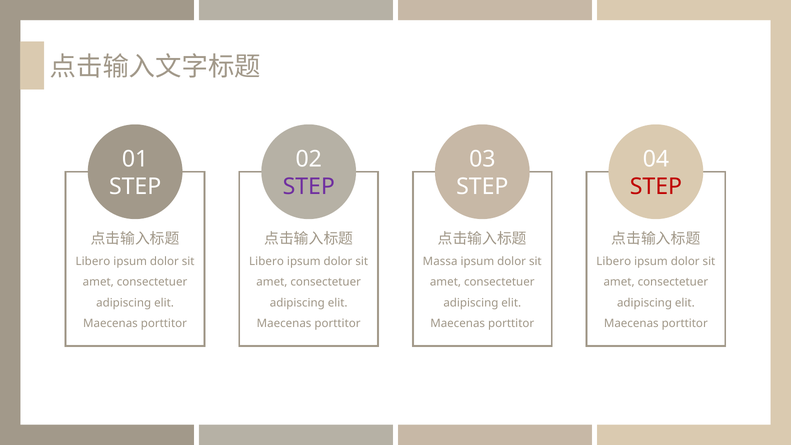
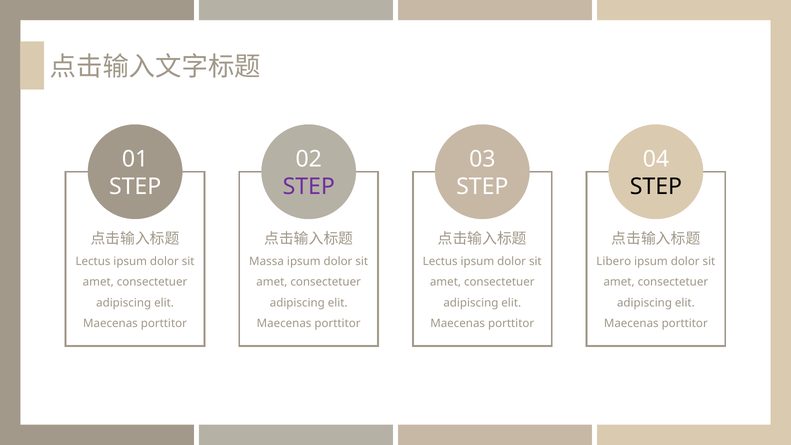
STEP colour: red -> black (656, 187)
Libero: Libero -> Lectus (93, 261)
Libero: Libero -> Massa (267, 261)
Massa: Massa -> Lectus (440, 261)
